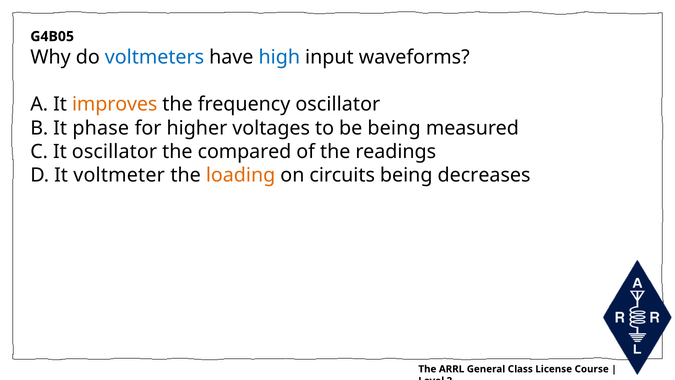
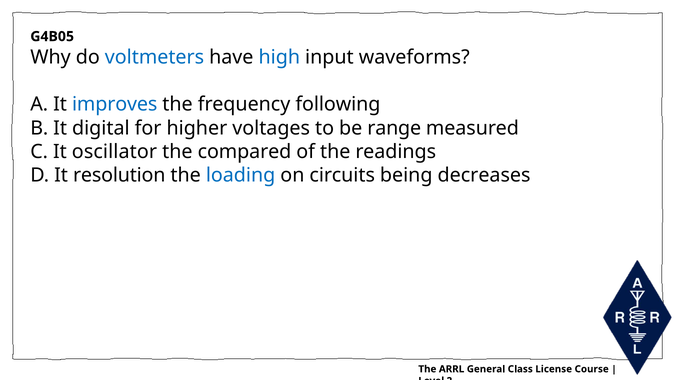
improves colour: orange -> blue (115, 104)
frequency oscillator: oscillator -> following (338, 104)
phase: phase -> digital (101, 128)
be being: being -> range (394, 128)
voltmeter: voltmeter -> resolution (119, 175)
loading colour: orange -> blue (241, 175)
